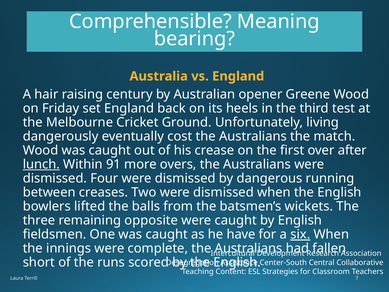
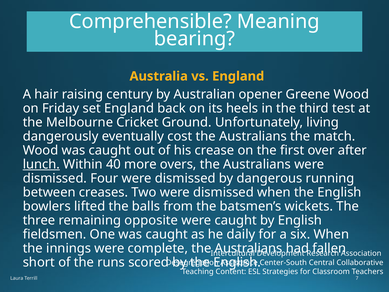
91: 91 -> 40 (113, 164)
have: have -> daily (241, 234)
six underline: present -> none (300, 234)
